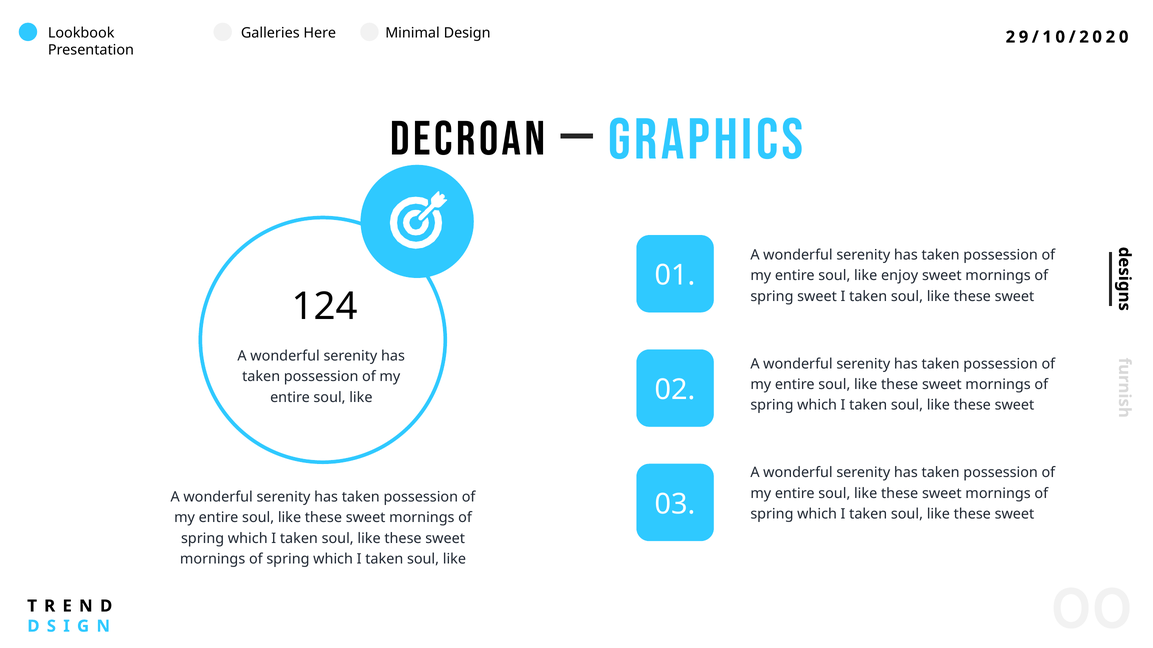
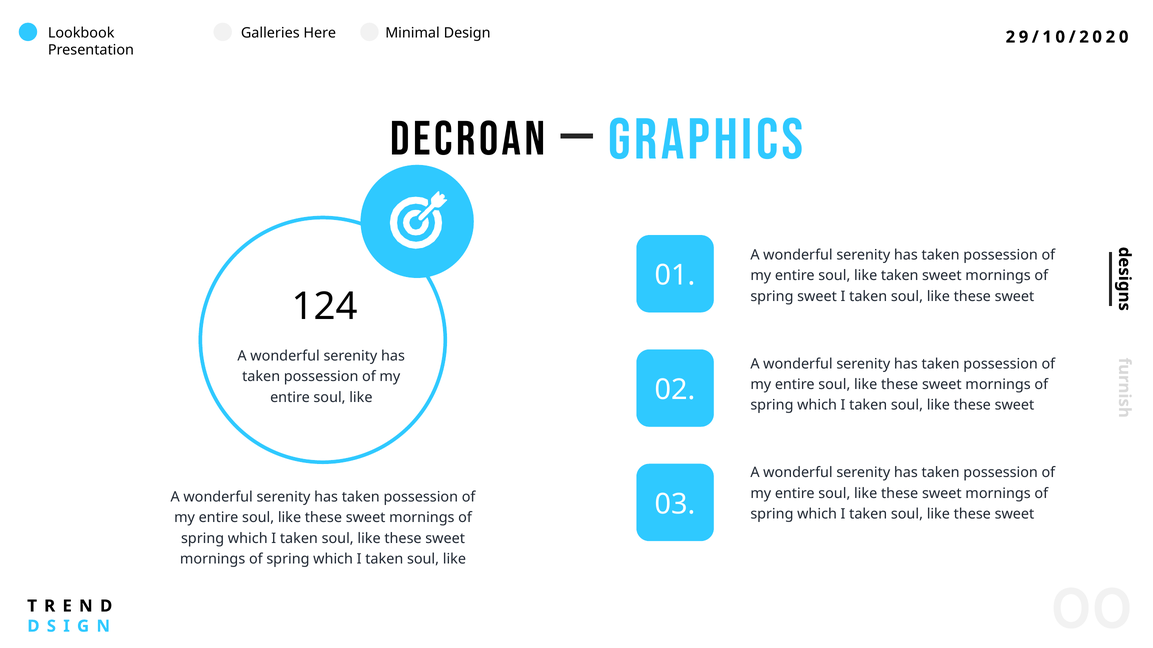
like enjoy: enjoy -> taken (900, 276)
